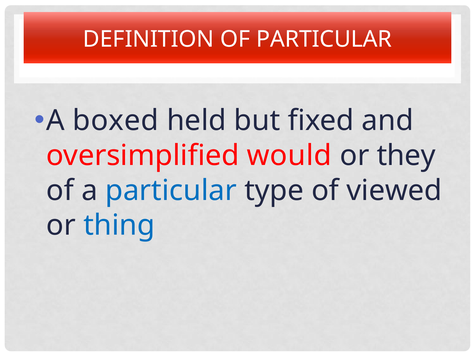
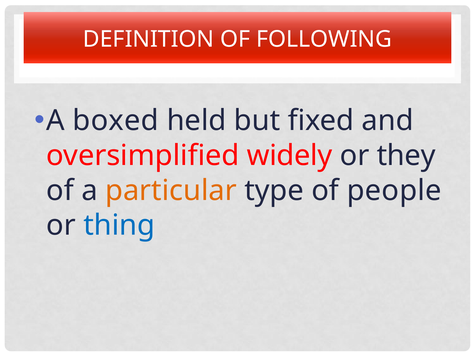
OF PARTICULAR: PARTICULAR -> FOLLOWING (324, 39)
would: would -> widely (290, 156)
particular colour: blue -> orange (171, 191)
viewed: viewed -> people (394, 191)
